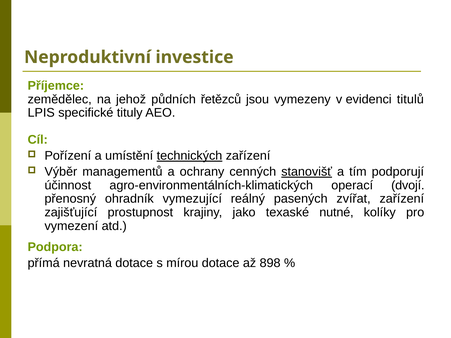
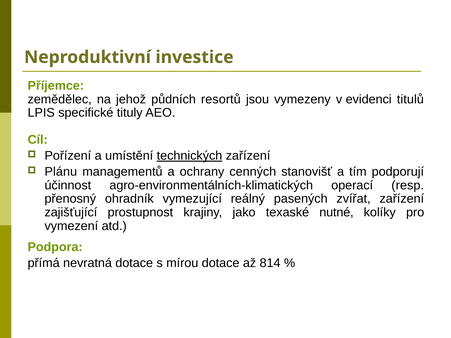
řetězců: řetězců -> resortů (221, 99)
Výběr: Výběr -> Plánu (61, 172)
stanovišť underline: present -> none (307, 172)
dvojí: dvojí -> resp (408, 185)
898: 898 -> 814 (270, 263)
